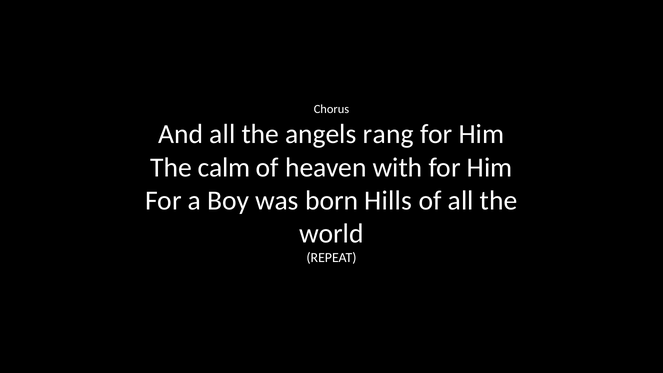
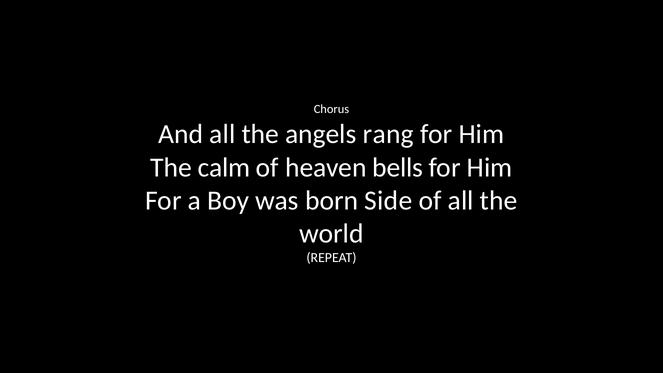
with: with -> bells (398, 167)
Hills: Hills -> Side (388, 201)
